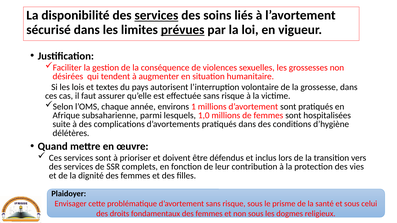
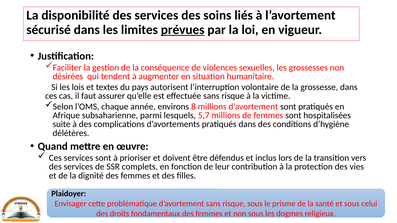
services underline: present -> none (156, 15)
1: 1 -> 8 (194, 107)
1,0: 1,0 -> 5,7 (204, 116)
